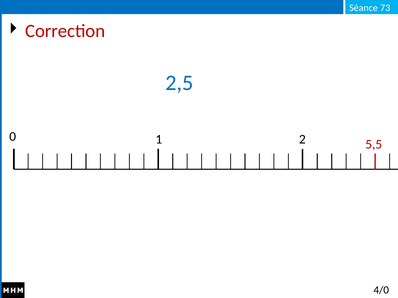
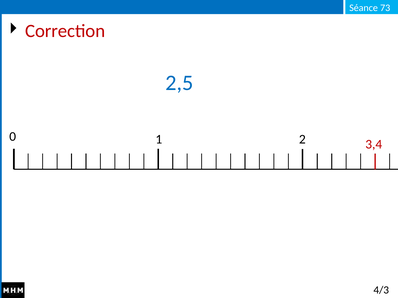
5,5: 5,5 -> 3,4 (374, 145)
4/0: 4/0 -> 4/3 (381, 290)
